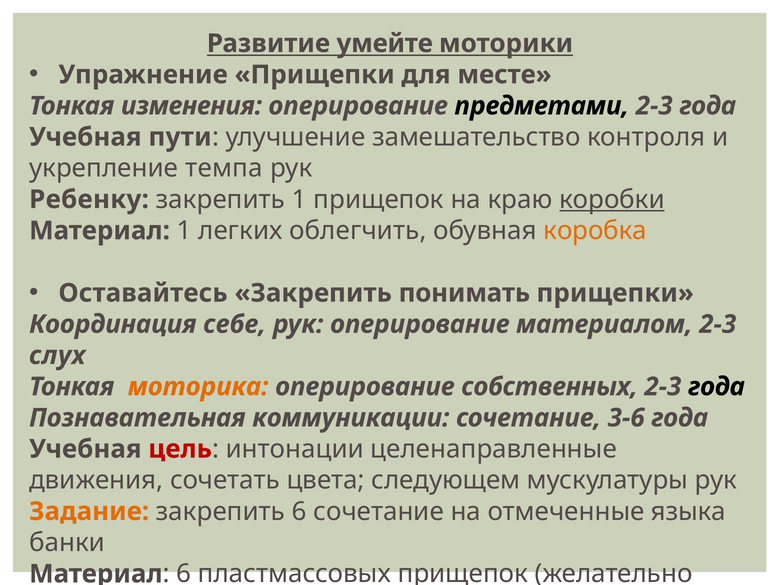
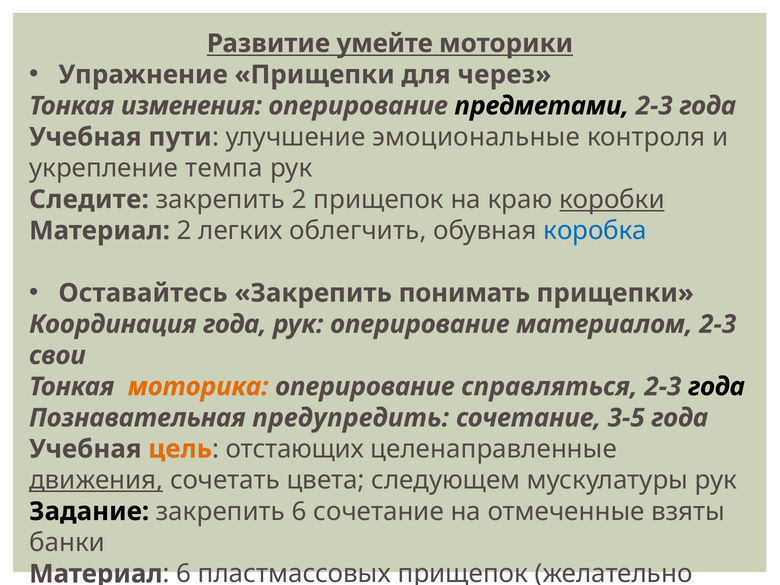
месте: месте -> через (504, 75)
замешательство: замешательство -> эмоциональные (476, 137)
Ребенку: Ребенку -> Следите (89, 199)
закрепить 1: 1 -> 2 (299, 199)
Материал 1: 1 -> 2 (184, 231)
коробка colour: orange -> blue (595, 231)
Координация себе: себе -> года (235, 324)
слух: слух -> свои (57, 355)
собственных: собственных -> справляться (549, 387)
коммуникации: коммуникации -> предупредить (351, 418)
3-6: 3-6 -> 3-5 (626, 418)
цель colour: red -> orange (180, 449)
интонации: интонации -> отстающих (295, 449)
движения underline: none -> present (96, 480)
Задание colour: orange -> black (89, 511)
языка: языка -> взяты (688, 511)
